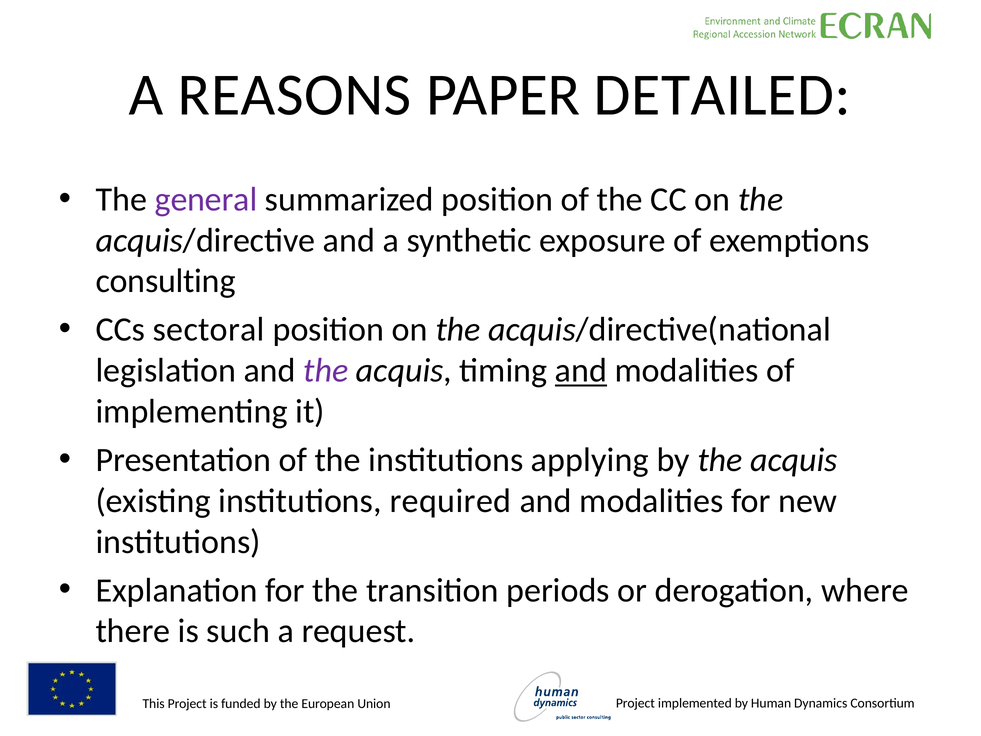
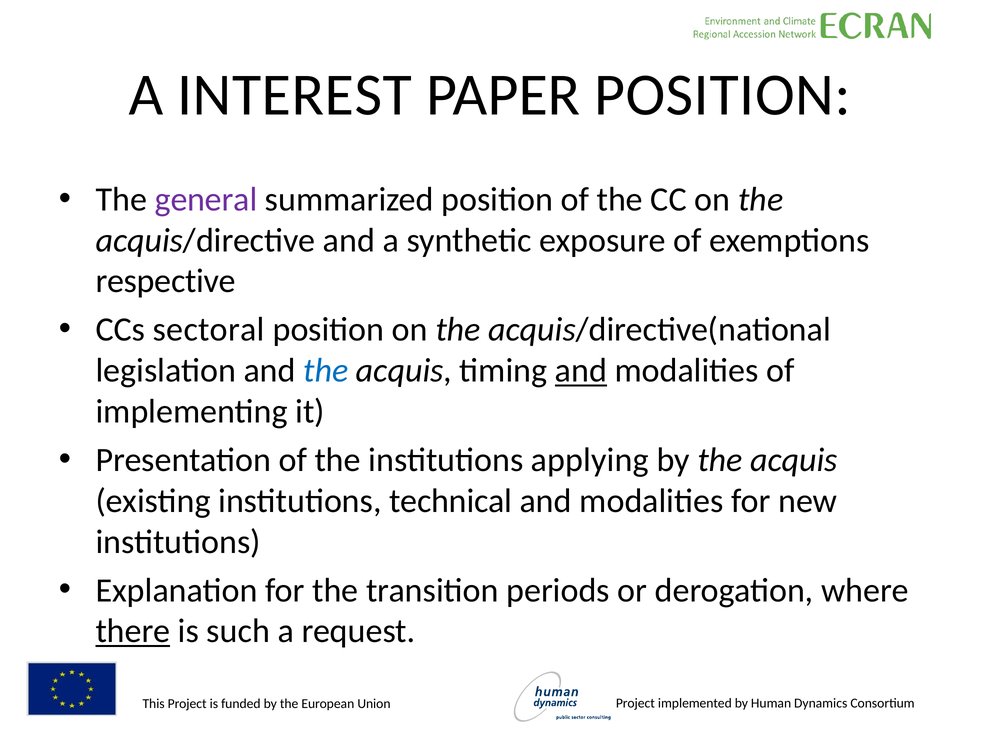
REASONS: REASONS -> INTEREST (295, 95)
PAPER DETAILED: DETAILED -> POSITION (722, 95)
consulting: consulting -> respective (166, 281)
the colour: purple -> blue (326, 370)
required: required -> technical (451, 501)
there underline: none -> present (133, 631)
